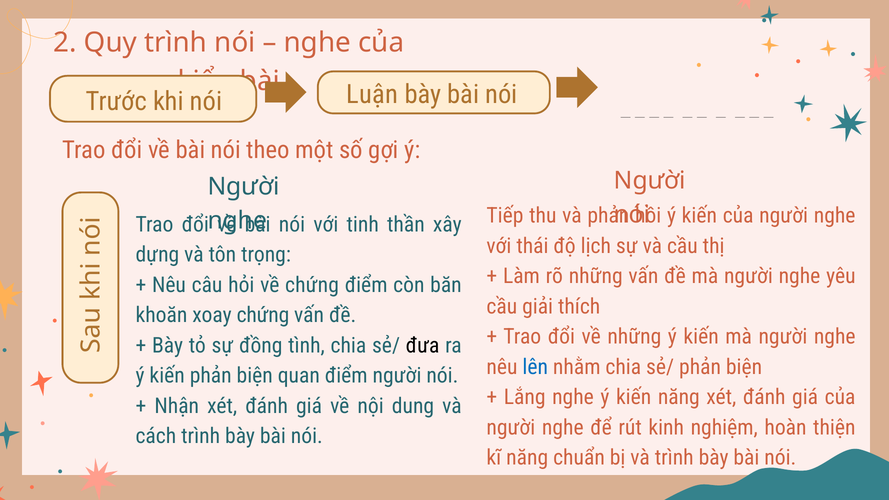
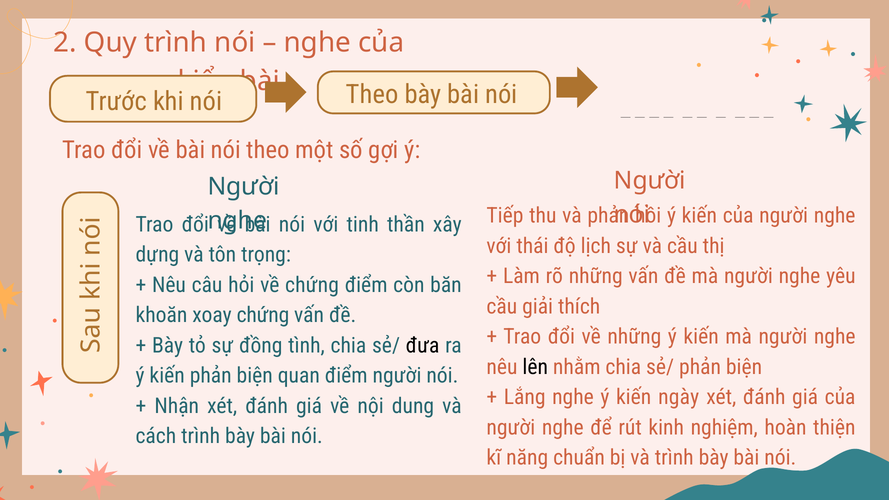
Luận: Luận -> Theo (372, 95)
lên colour: blue -> black (535, 367)
kiến năng: năng -> ngày (679, 397)
